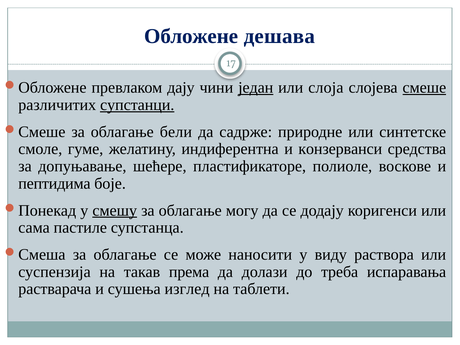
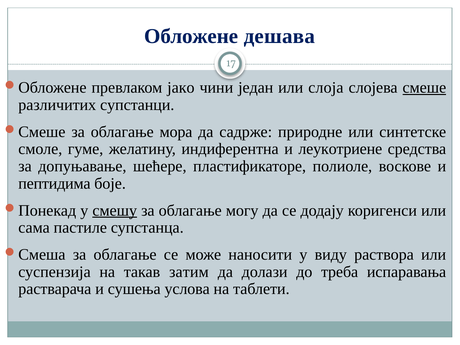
дају: дају -> јако (181, 88)
један underline: present -> none (256, 88)
супстанци underline: present -> none (137, 105)
бели: бели -> мора (176, 132)
конзерванси: конзерванси -> леукотриене (340, 149)
према: према -> затим (189, 272)
изглед: изглед -> услова (187, 289)
